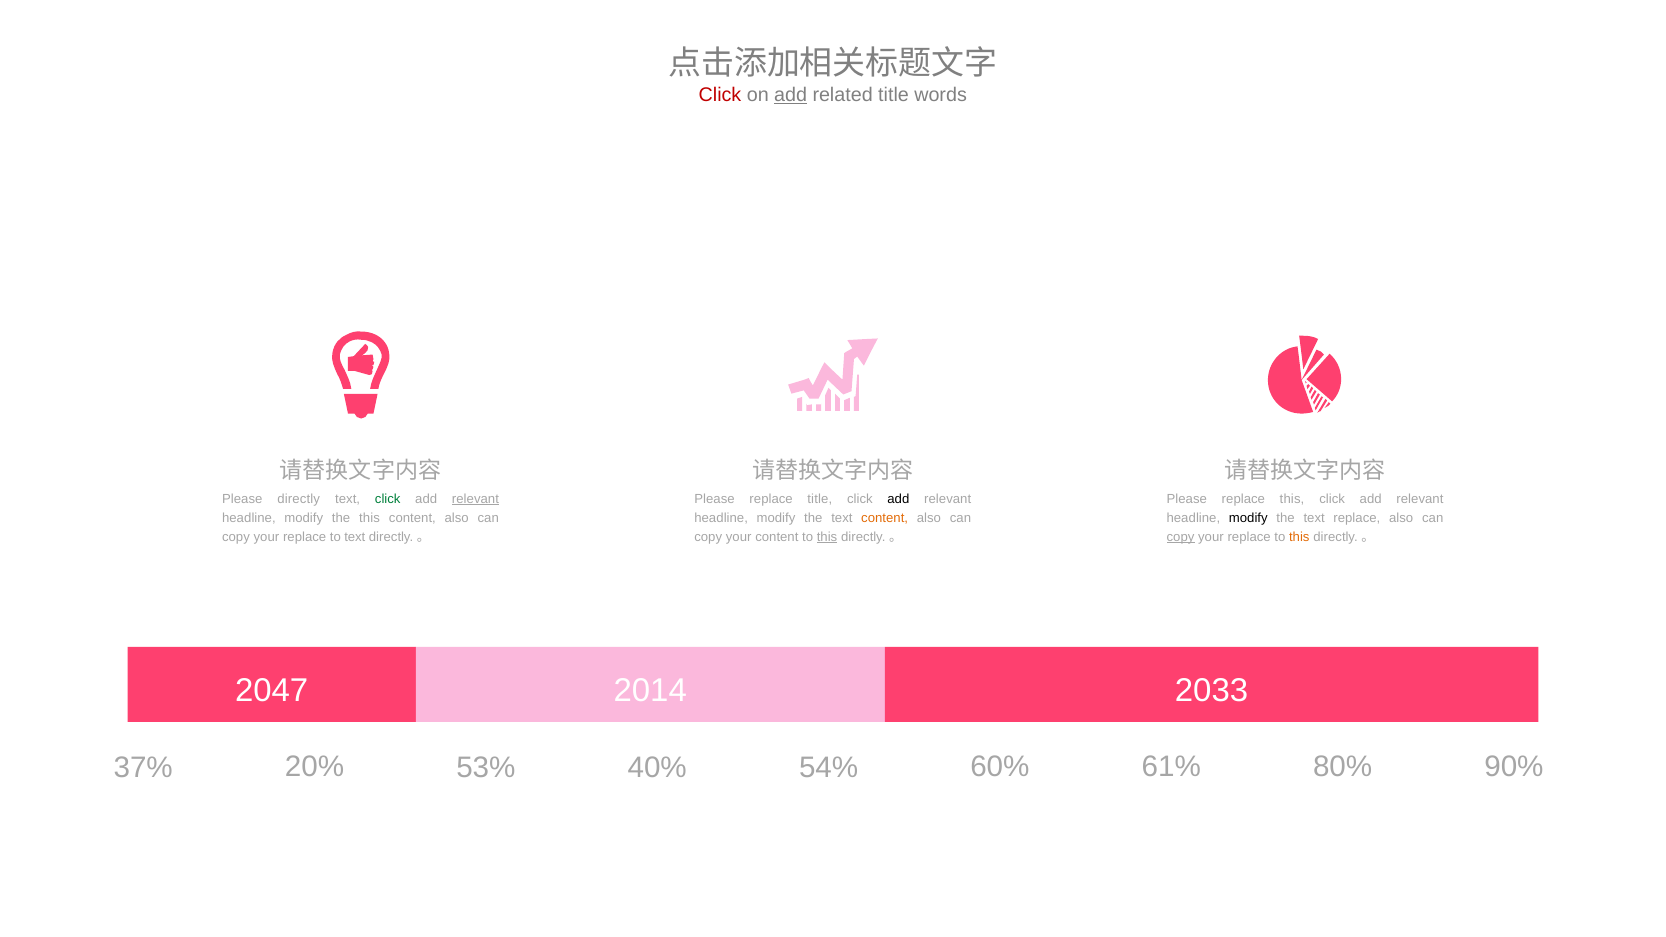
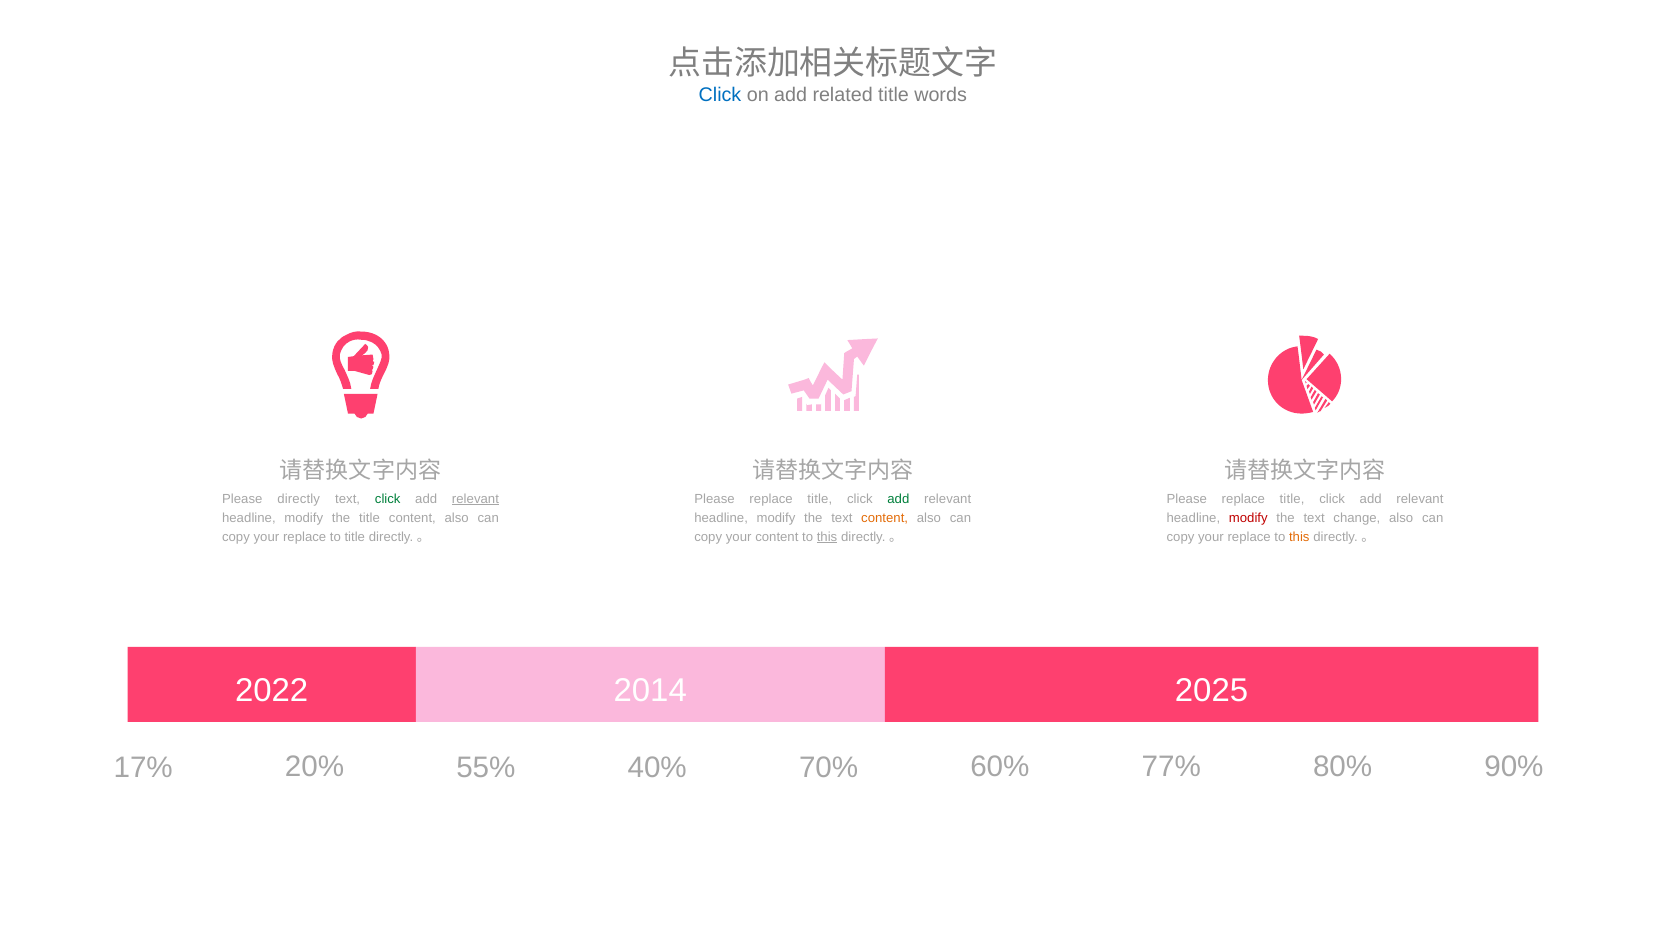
Click colour: red -> blue (720, 95)
add underline: present -> none (791, 95)
add colour: black -> green (898, 499)
this: this -> title (1292, 499)
the this: this -> title (370, 518)
modify colour: black -> red (1248, 518)
text replace: replace -> change (1357, 518)
to text: text -> title (355, 537)
copy underline: present -> none (1181, 537)
2047: 2047 -> 2022 (272, 691)
2033: 2033 -> 2025 (1212, 691)
37%: 37% -> 17% (143, 768)
53%: 53% -> 55% (486, 768)
54%: 54% -> 70% (829, 768)
61%: 61% -> 77% (1171, 767)
